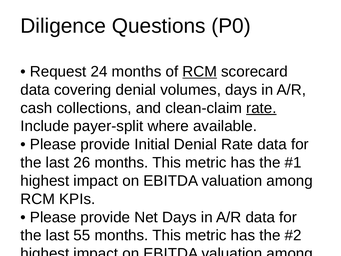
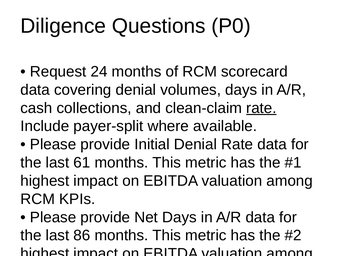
RCM underline: present -> none (200, 72)
26: 26 -> 61 (82, 162)
55: 55 -> 86 (82, 235)
